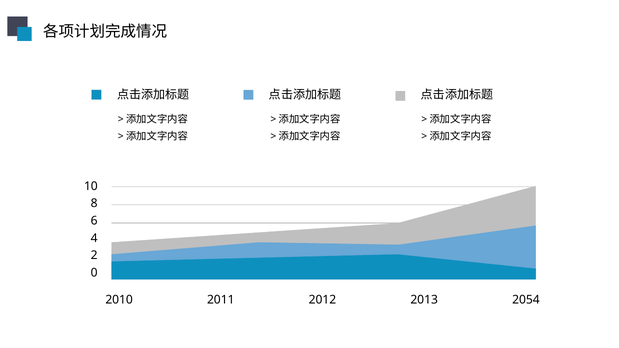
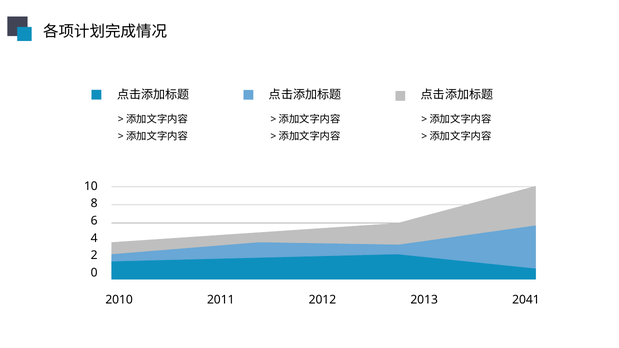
2054: 2054 -> 2041 (526, 300)
